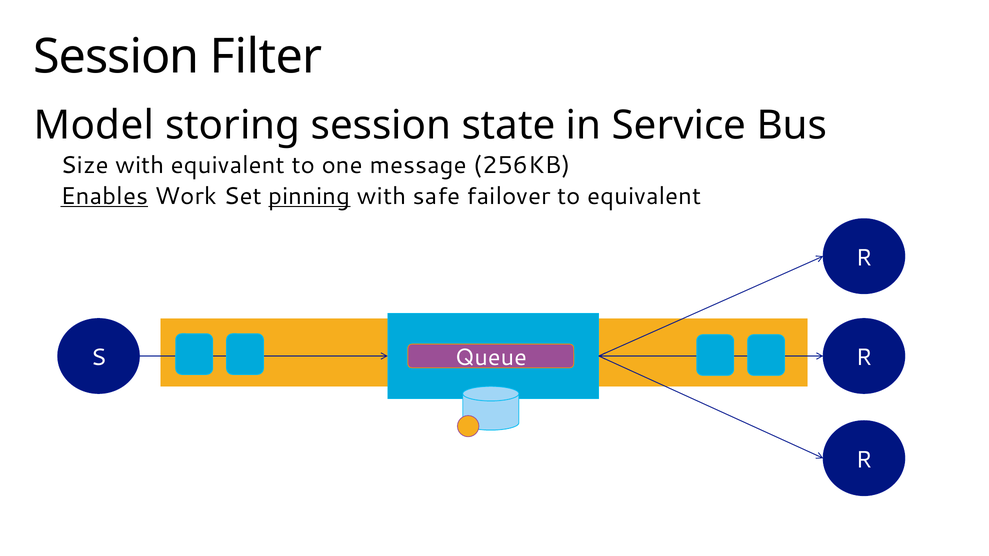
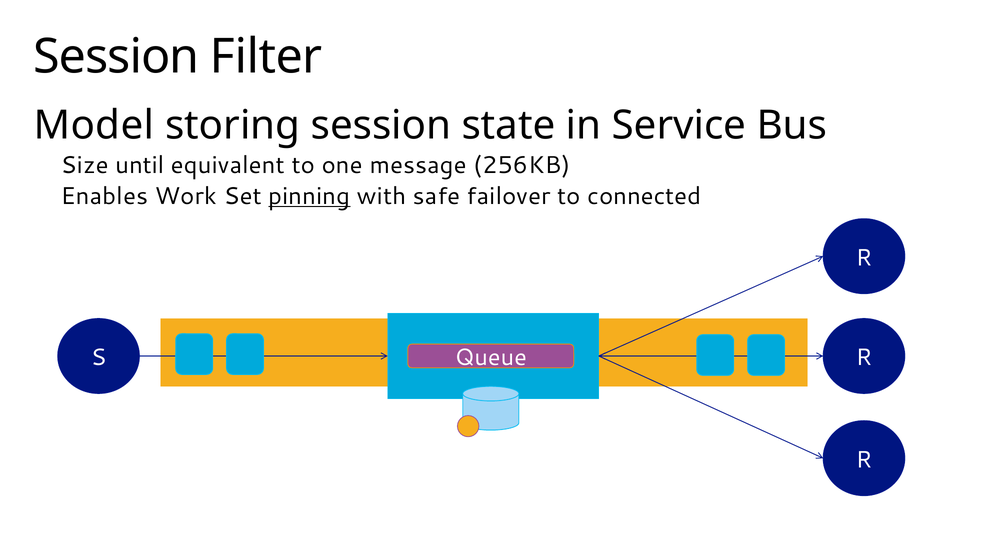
Size with: with -> until (140, 165)
Enables underline: present -> none (104, 196)
to equivalent: equivalent -> connected (644, 196)
